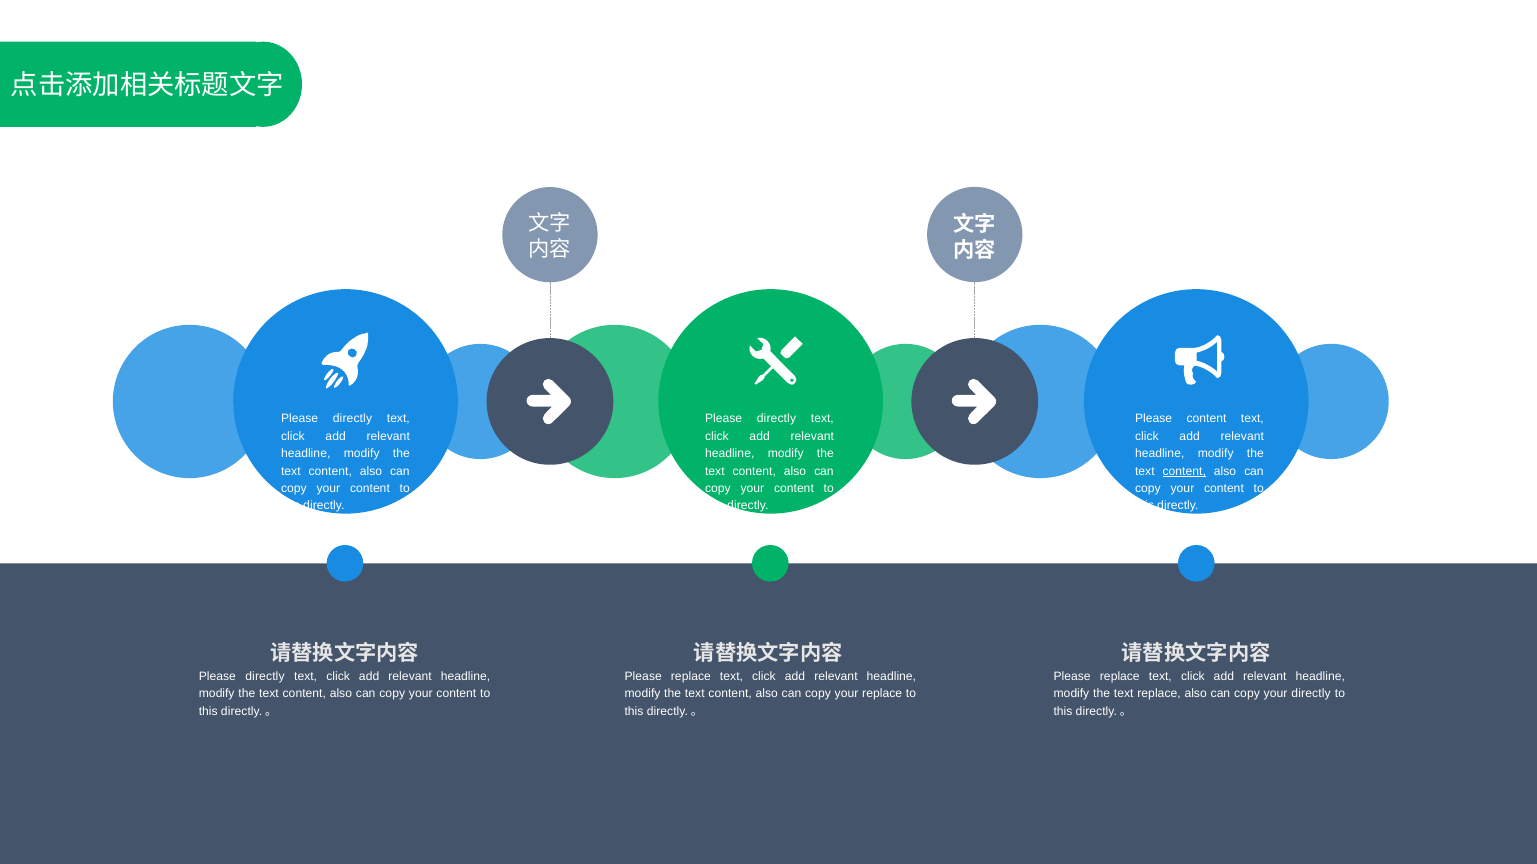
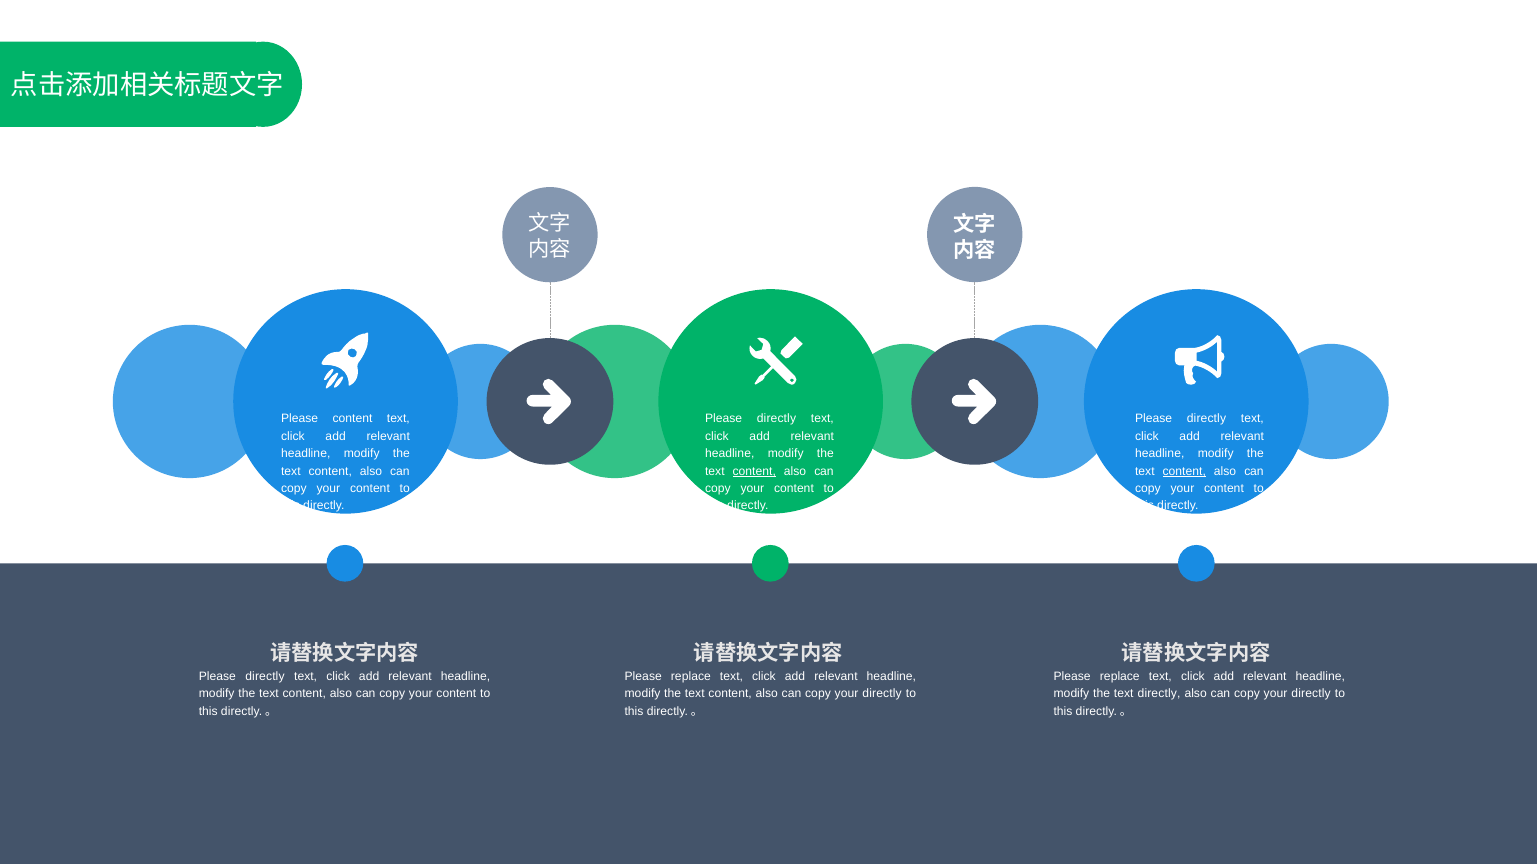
directly: directly -> content (353, 419)
content: content -> directly (1206, 419)
content underline: none -> present (754, 471)
replace: replace -> directly (882, 694)
text replace: replace -> directly (1159, 694)
